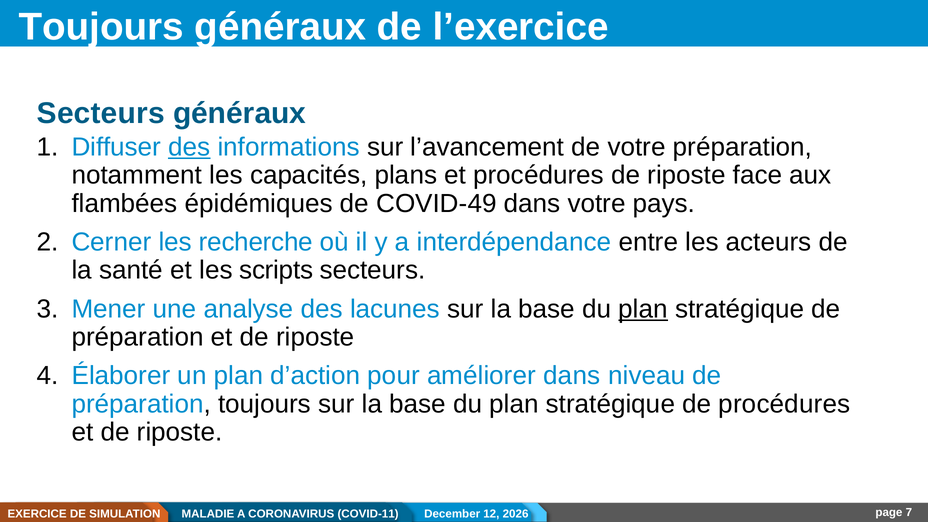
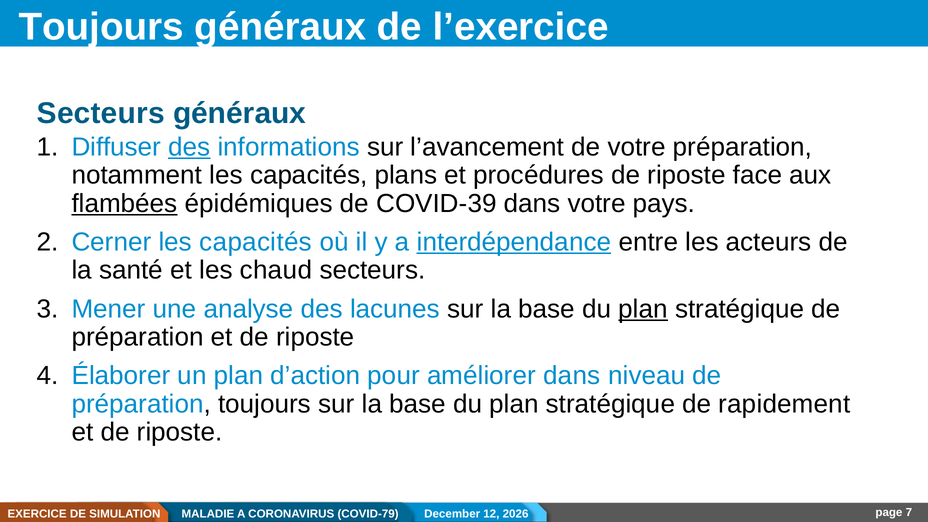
flambées underline: none -> present (125, 203)
COVID-49: COVID-49 -> COVID-39 (436, 203)
Cerner les recherche: recherche -> capacités (256, 242)
interdépendance underline: none -> present (514, 242)
scripts: scripts -> chaud (276, 270)
de procédures: procédures -> rapidement (784, 404)
COVID-11: COVID-11 -> COVID-79 (368, 514)
